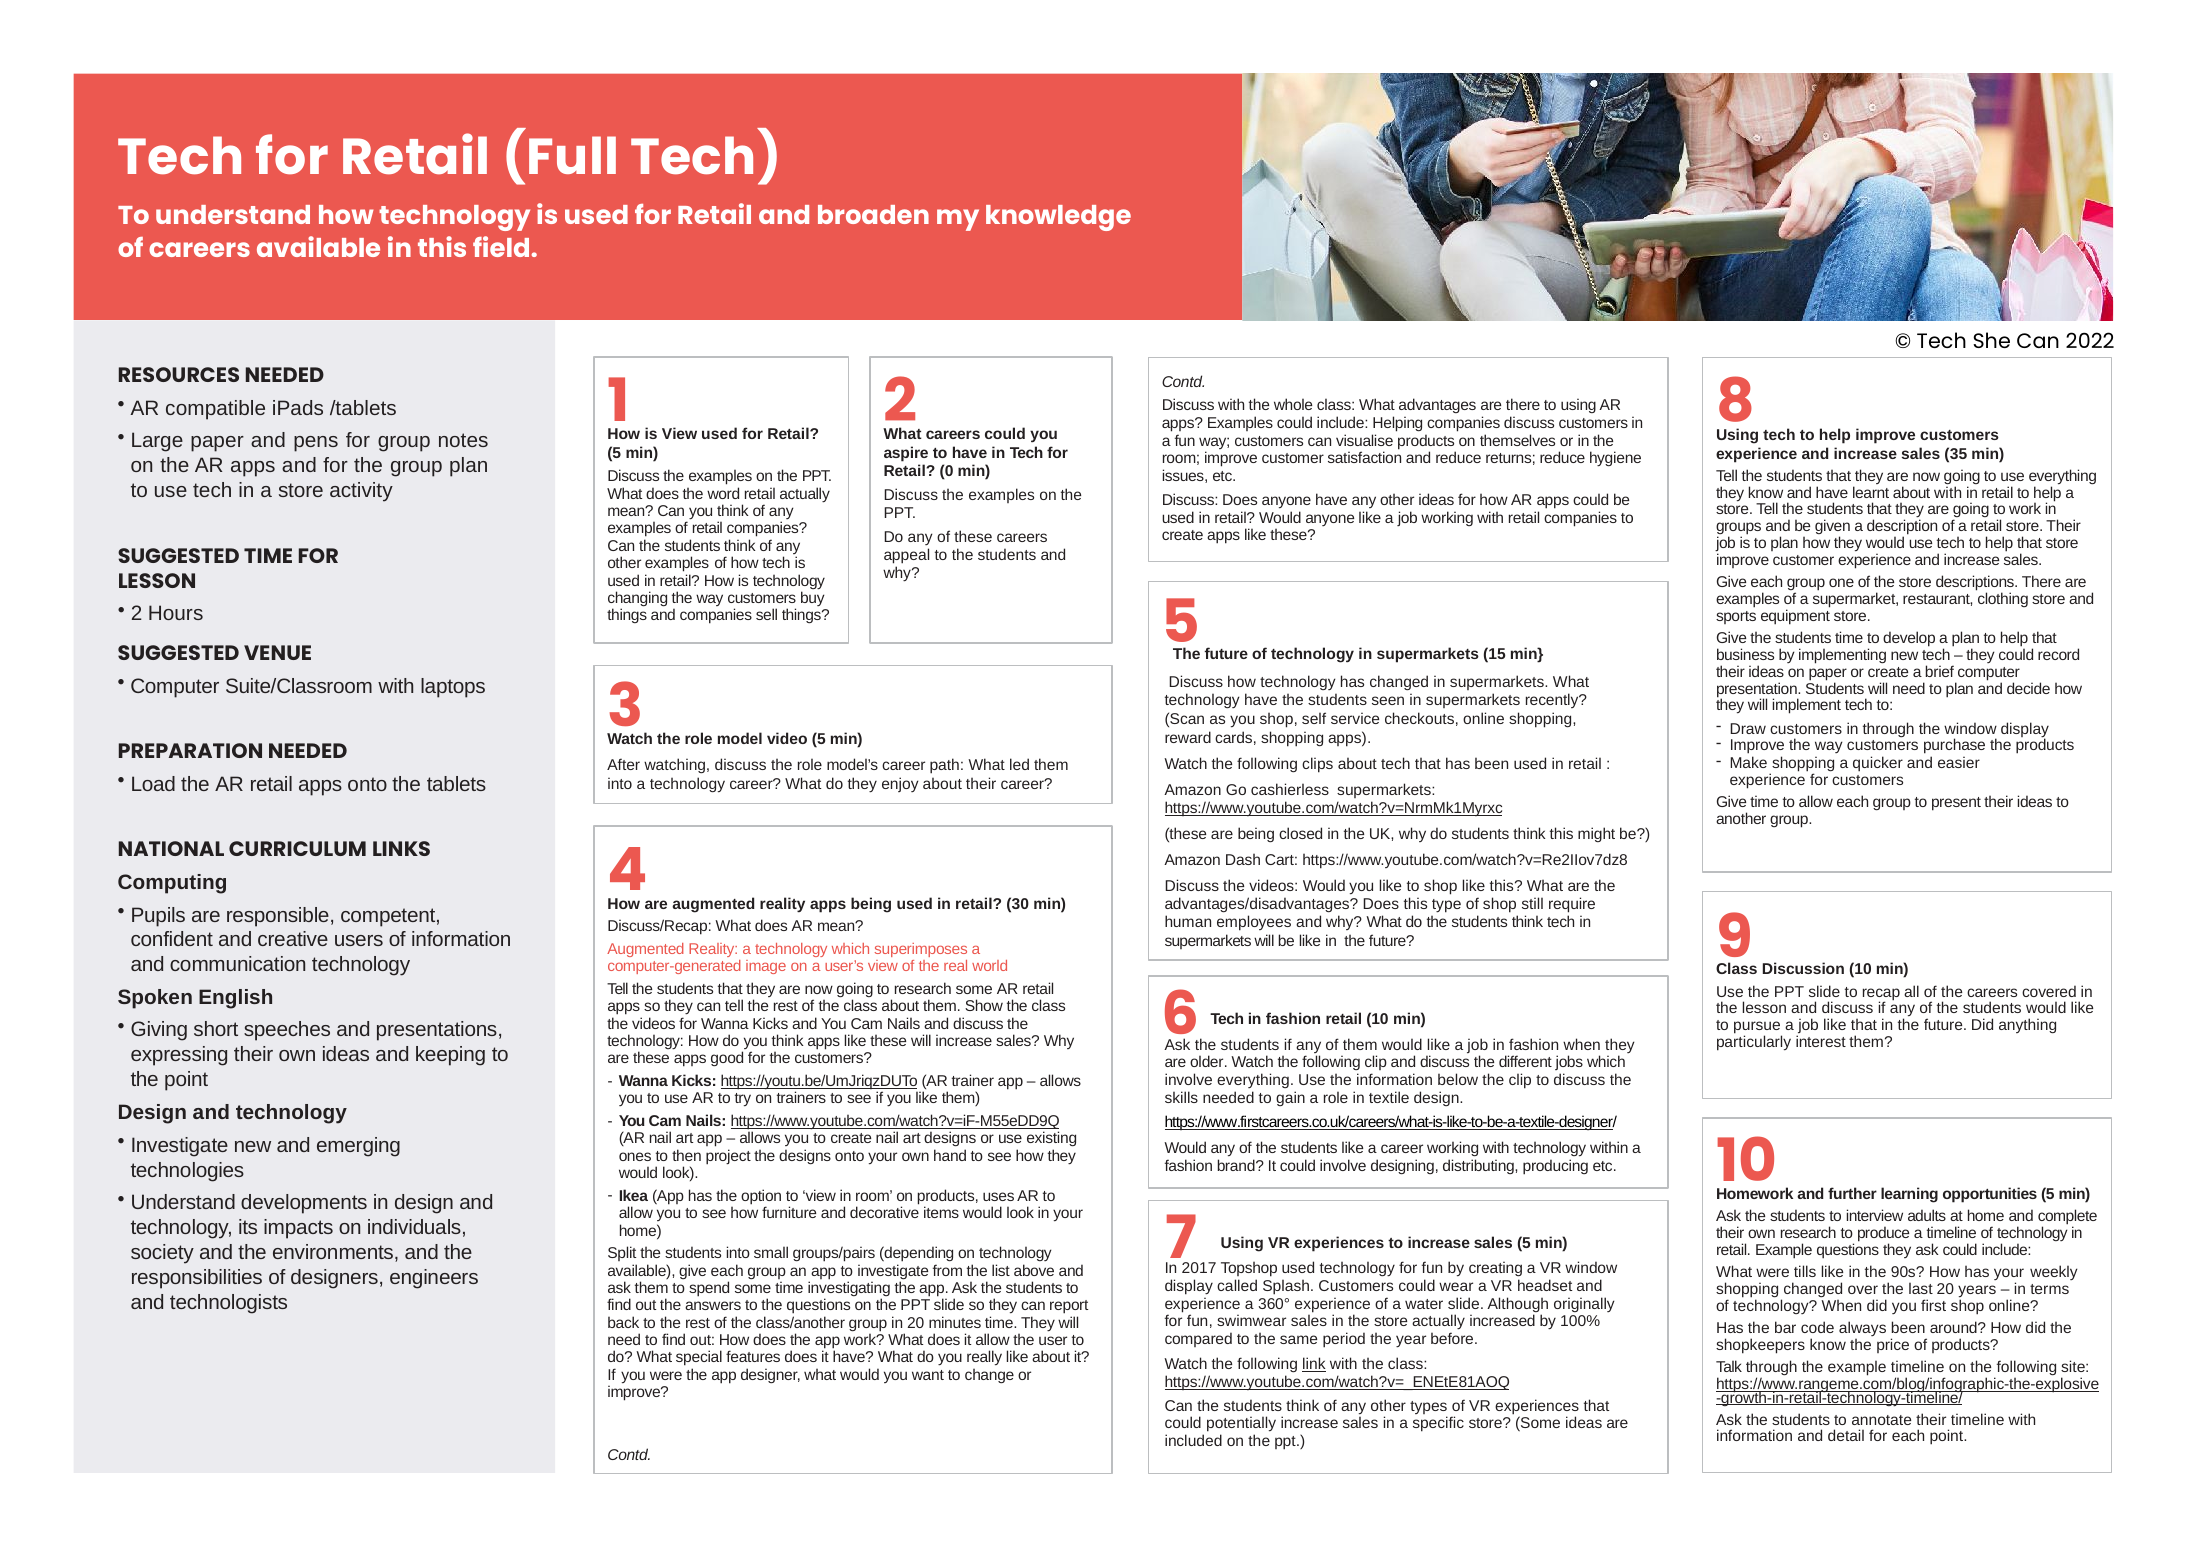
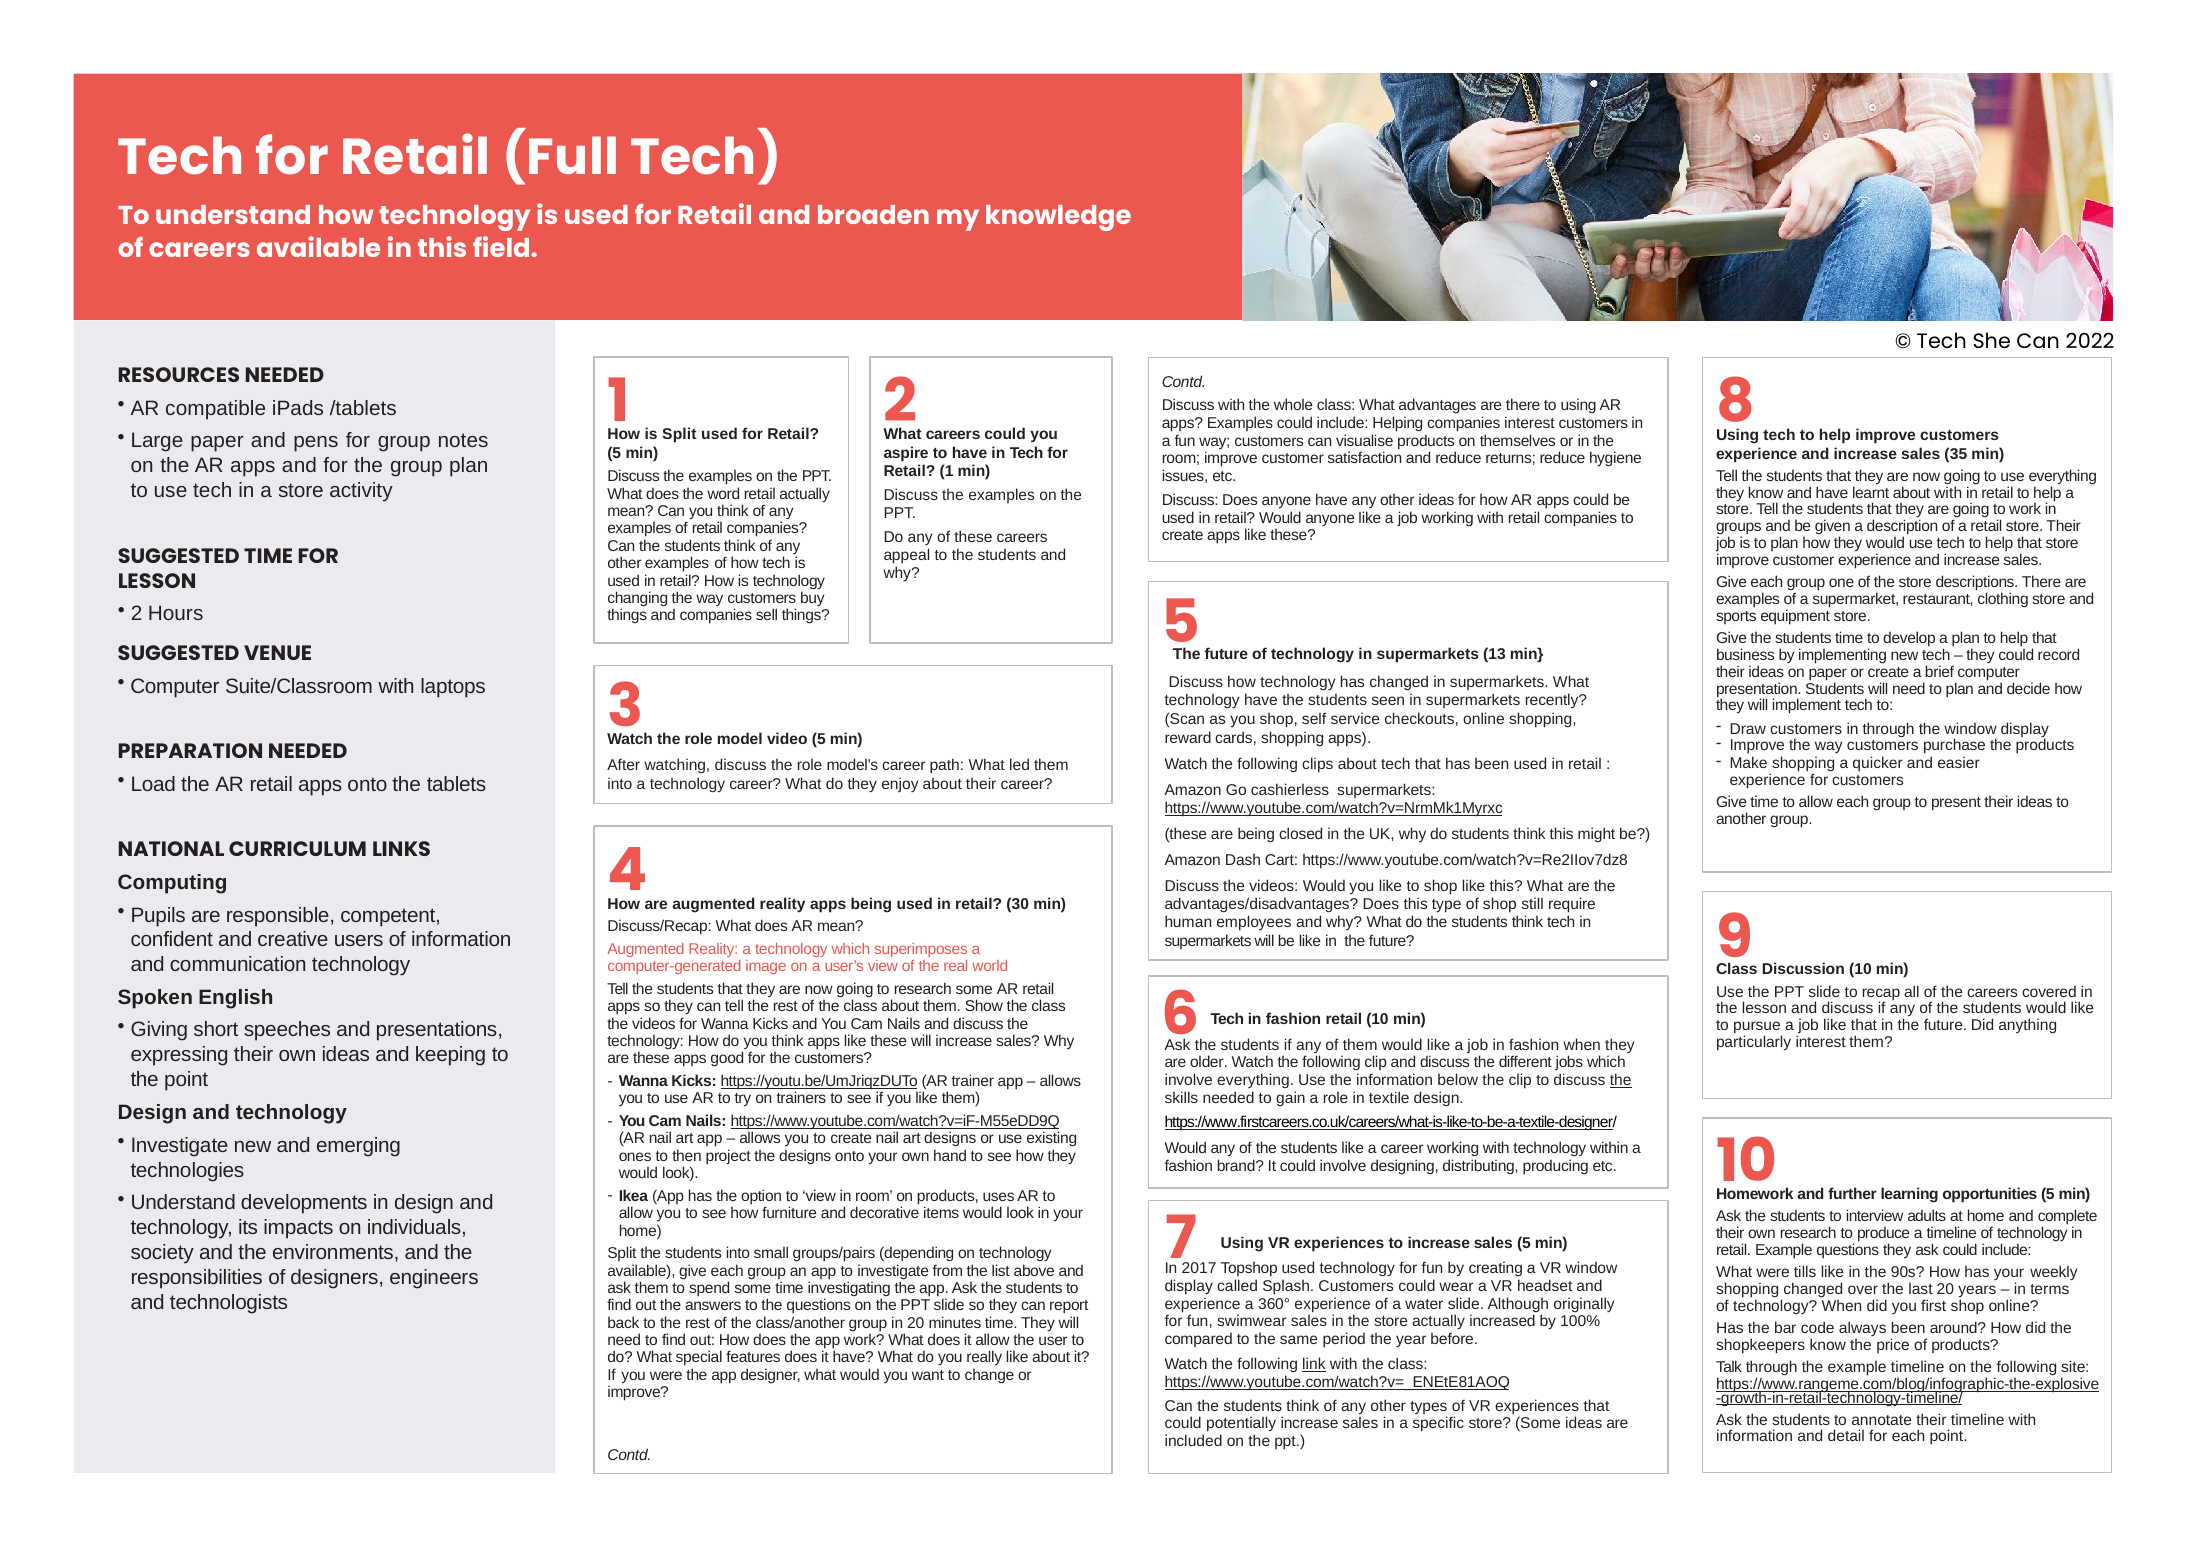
companies discuss: discuss -> interest (1529, 423)
is View: View -> Split (679, 435)
Retail 0: 0 -> 1 (947, 471)
15: 15 -> 13 (1494, 654)
the underline: none -> present (1621, 1080)
